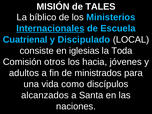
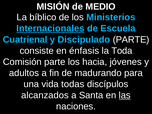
TALES: TALES -> MEDIO (101, 7)
Discipulado LOCAL: LOCAL -> PARTE (131, 40)
iglesias: iglesias -> énfasis (84, 51)
Comisión otros: otros -> parte (55, 62)
ministrados: ministrados -> madurando (98, 73)
como: como -> todas (73, 84)
las underline: none -> present (125, 95)
